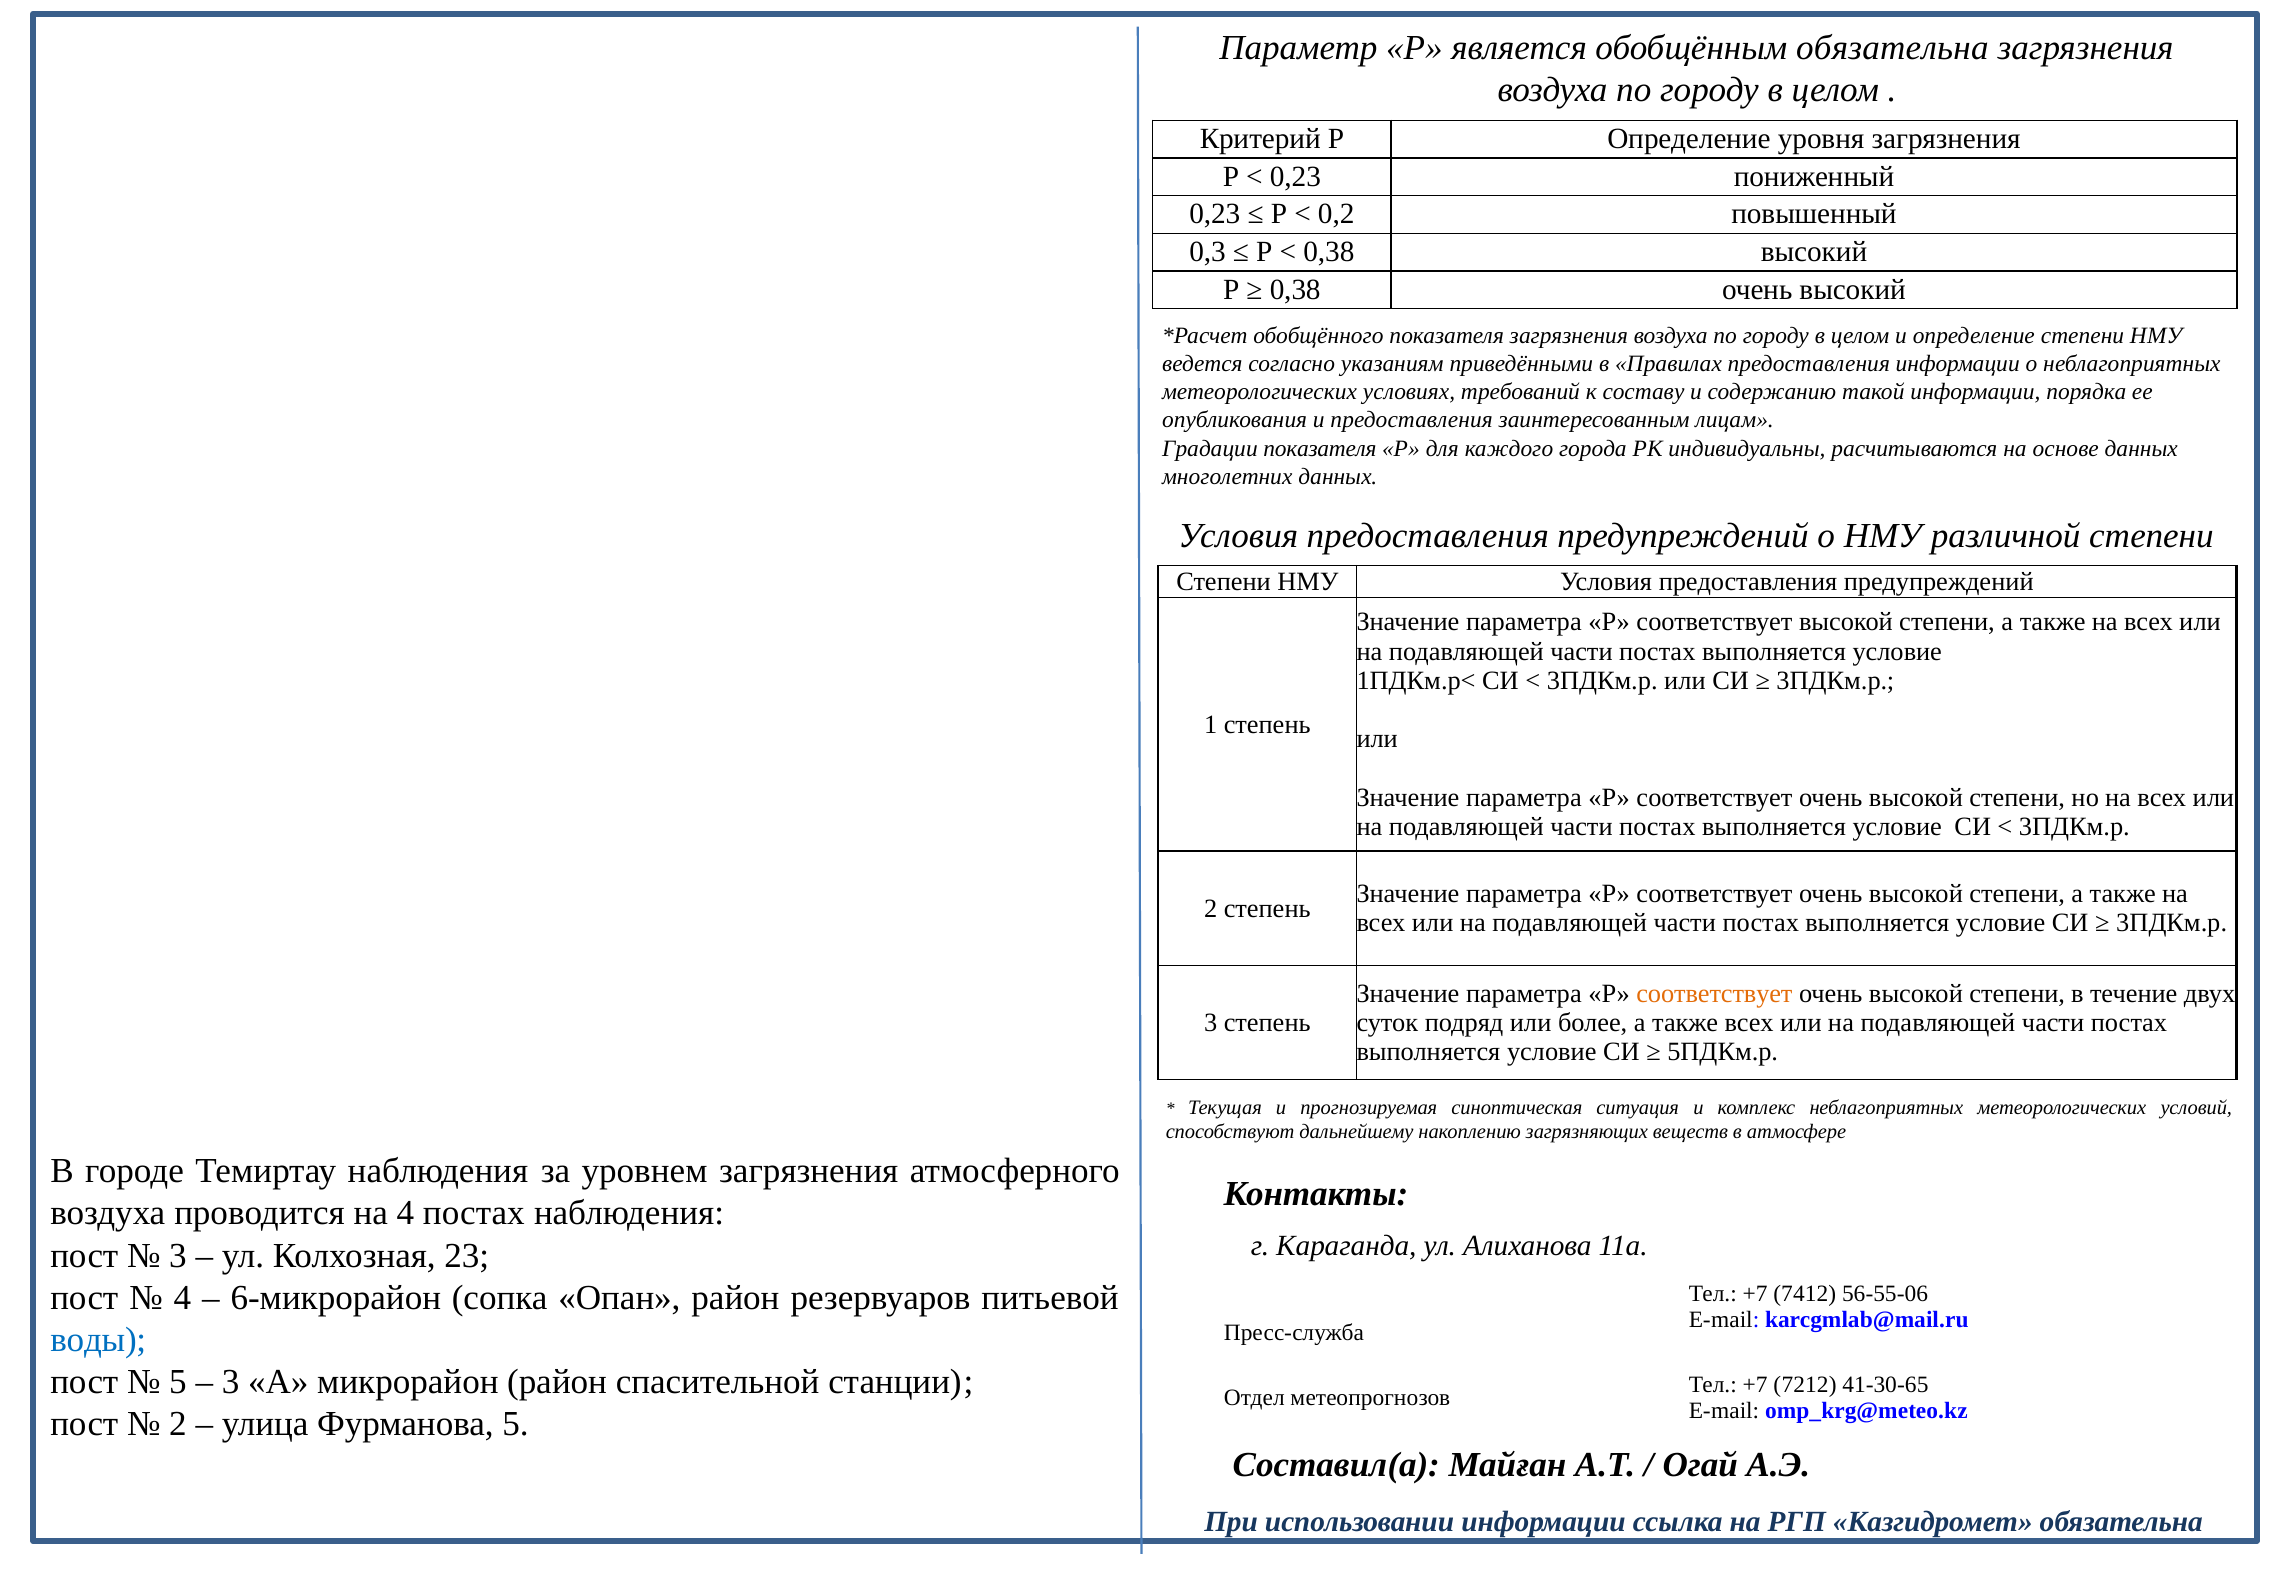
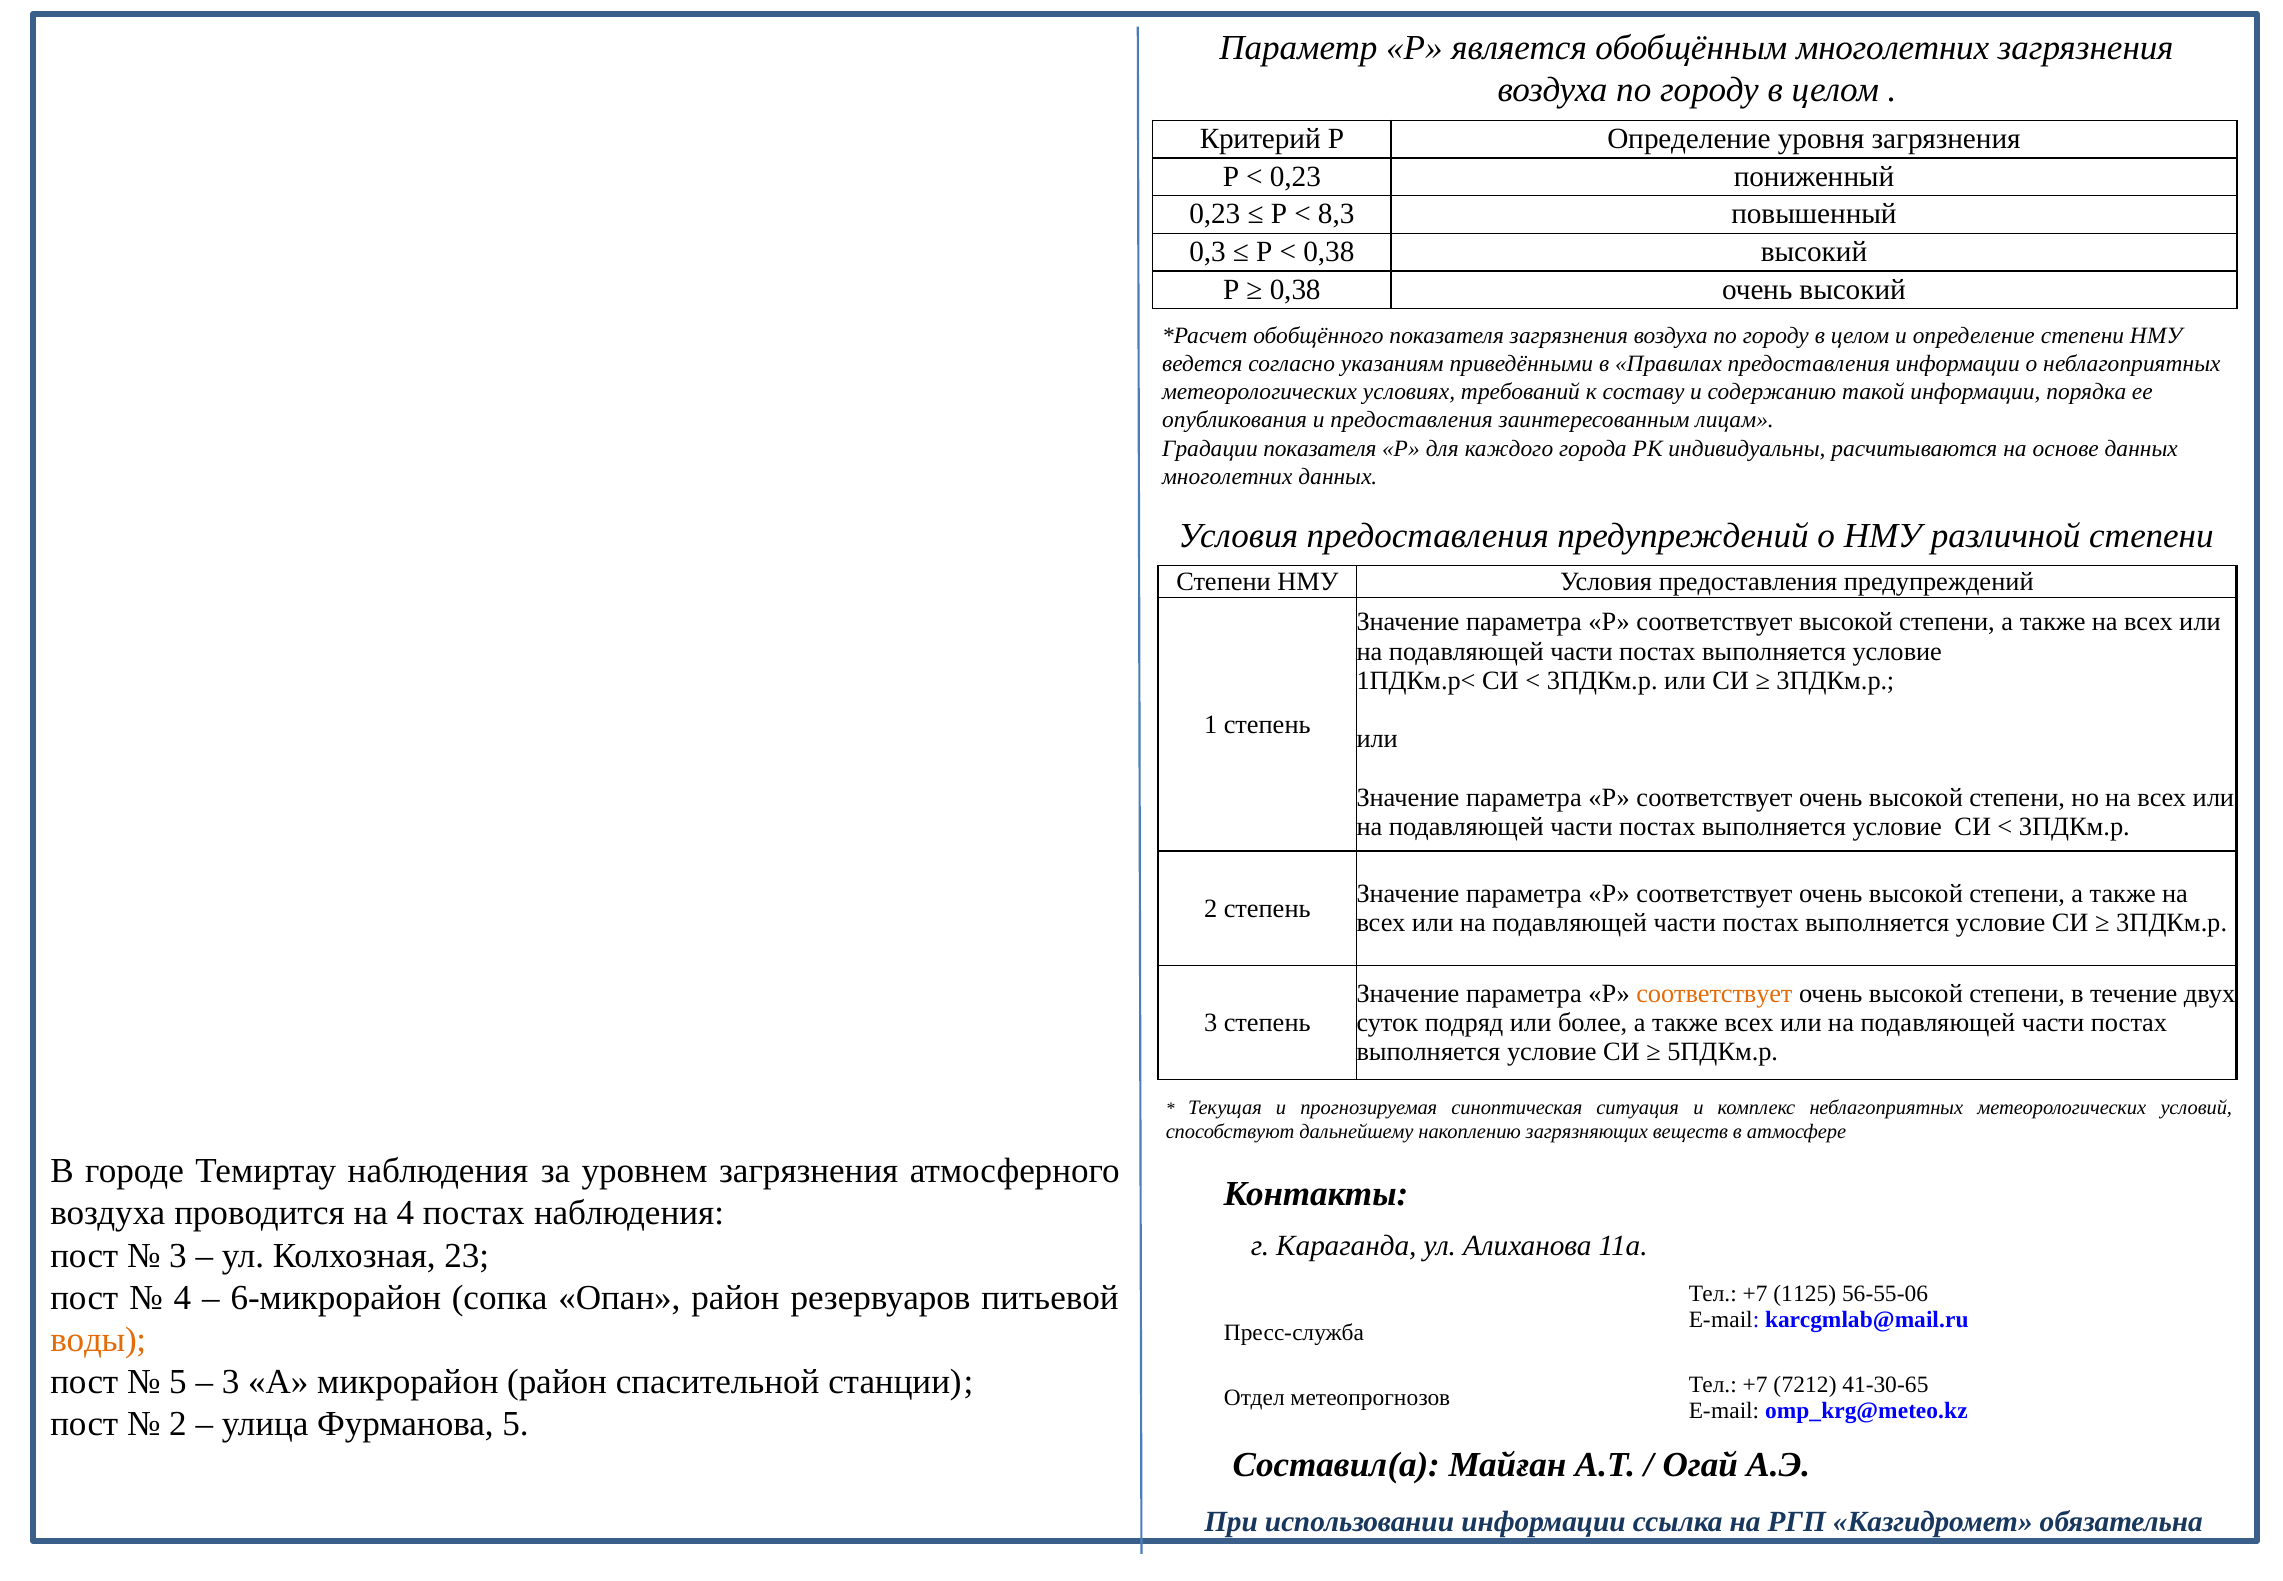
обобщённым обязательна: обязательна -> многолетних (1893, 48)
0,2: 0,2 -> 8,3 (1336, 214)
7412: 7412 -> 1125 (1805, 1293)
воды colour: blue -> orange (98, 1339)
